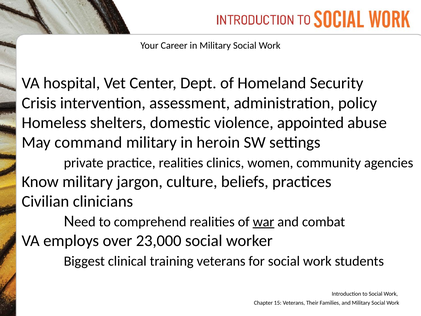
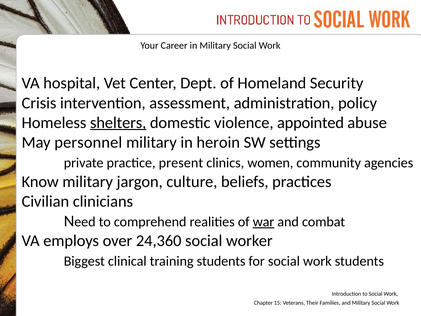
shelters underline: none -> present (118, 123)
command: command -> personnel (88, 142)
practice realities: realities -> present (181, 163)
23,000: 23,000 -> 24,360 (159, 240)
training veterans: veterans -> students (221, 261)
